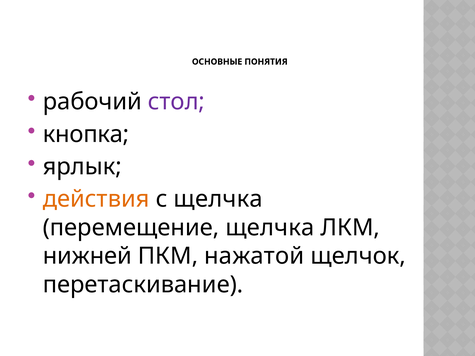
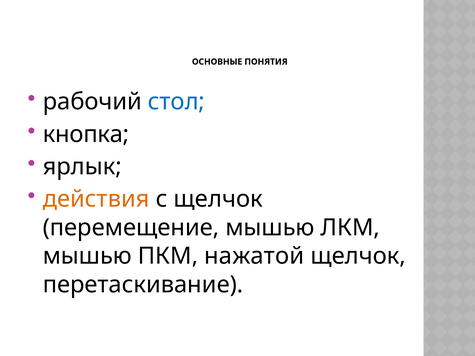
стол colour: purple -> blue (176, 102)
с щелчка: щелчка -> щелчок (218, 199)
перемещение щелчка: щелчка -> мышью (270, 228)
нижней: нижней -> мышью (87, 256)
